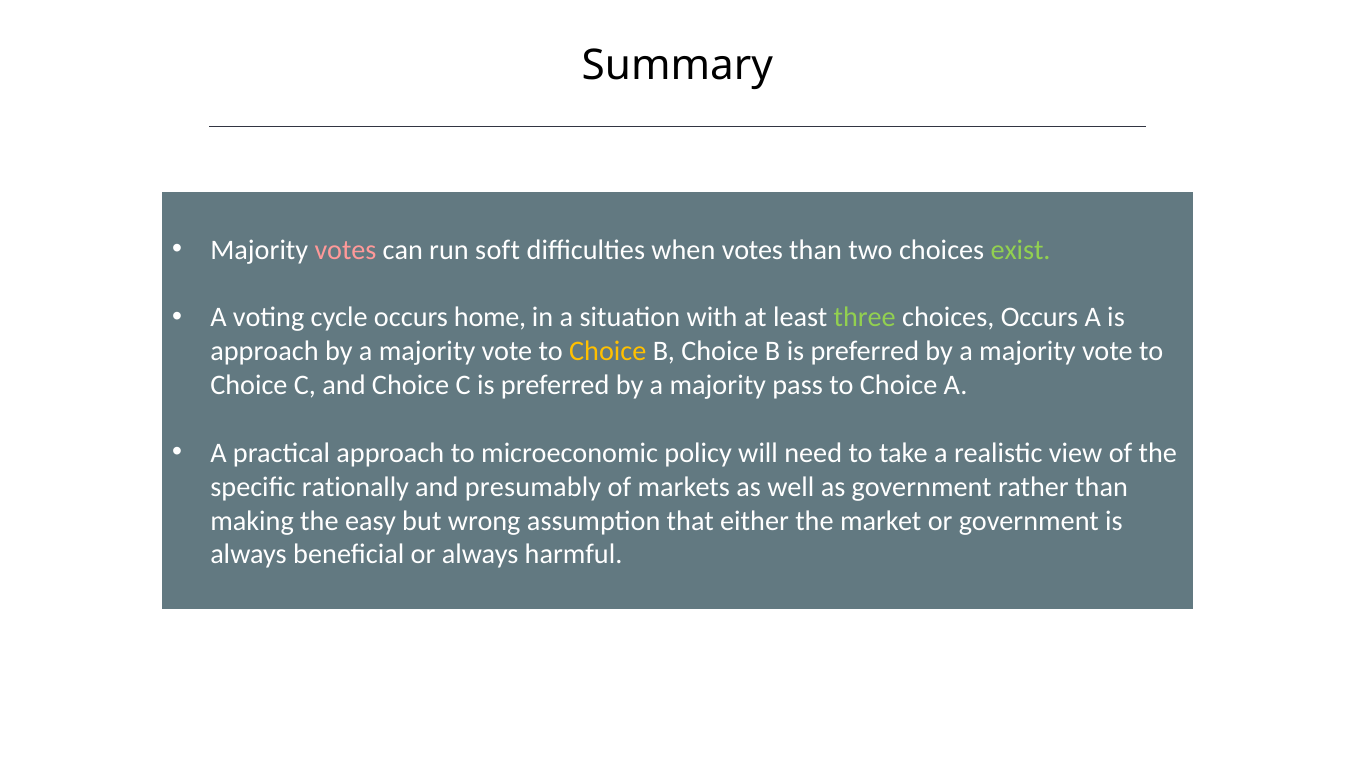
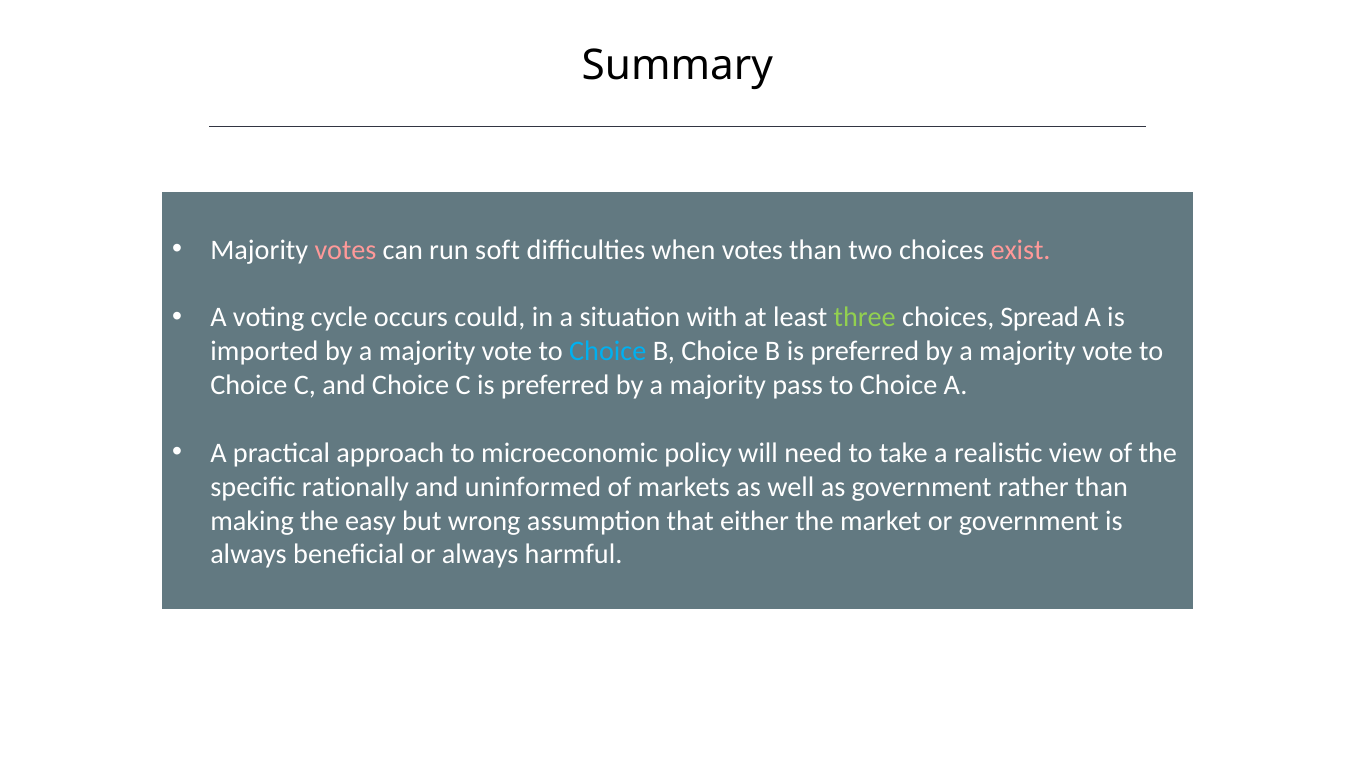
exist colour: light green -> pink (1021, 250)
home: home -> could (490, 318)
choices Occurs: Occurs -> Spread (1040, 318)
approach: approach -> imported (264, 351)
Choice colour: yellow -> light blue (608, 351)
presumably: presumably -> uninformed (533, 487)
